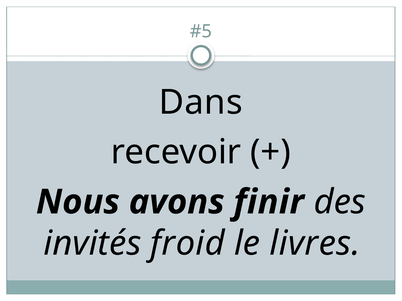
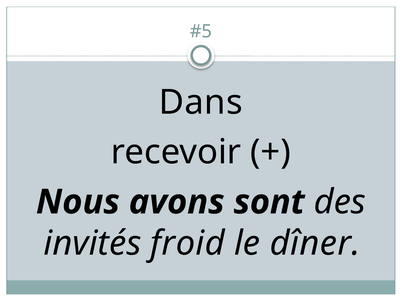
finir: finir -> sont (269, 202)
livres: livres -> dîner (315, 244)
